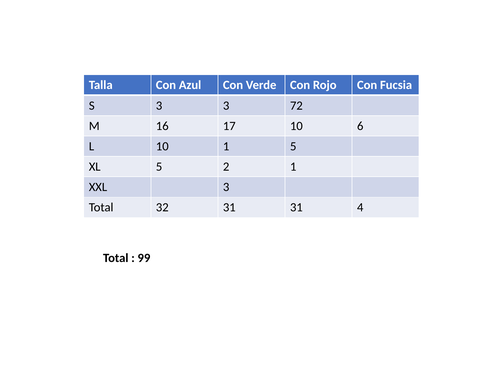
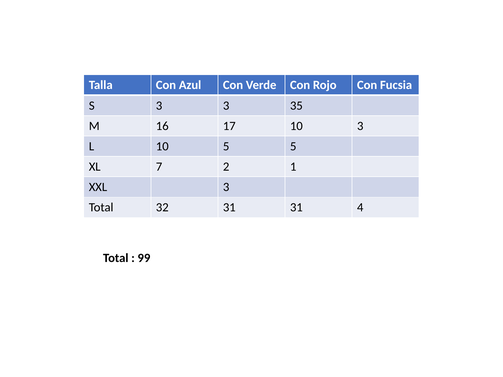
72: 72 -> 35 (296, 106)
10 6: 6 -> 3 (360, 126)
10 1: 1 -> 5 (226, 146)
XL 5: 5 -> 7 (159, 167)
